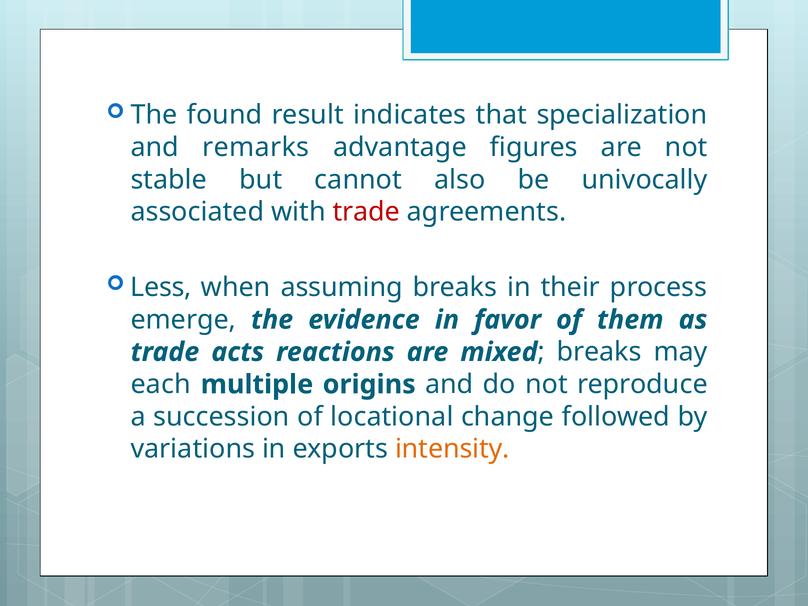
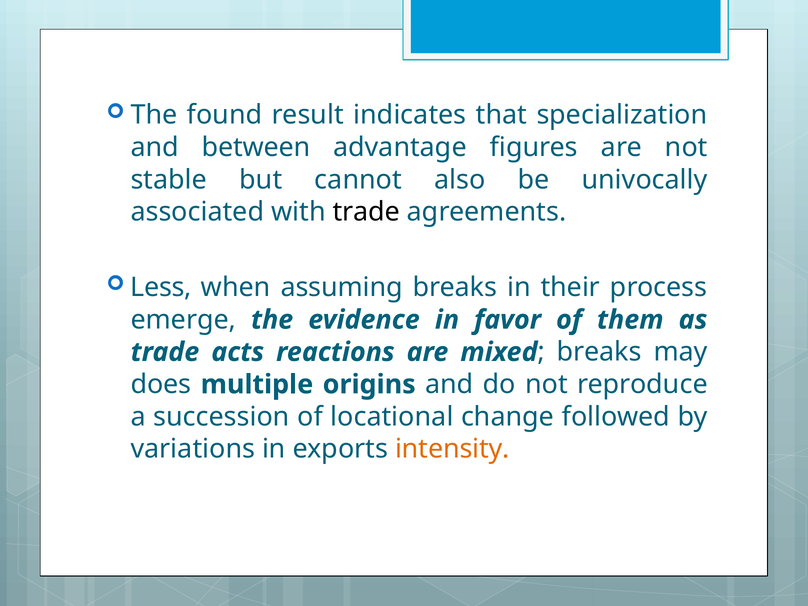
remarks: remarks -> between (256, 147)
trade colour: red -> black (366, 212)
each: each -> does (161, 384)
